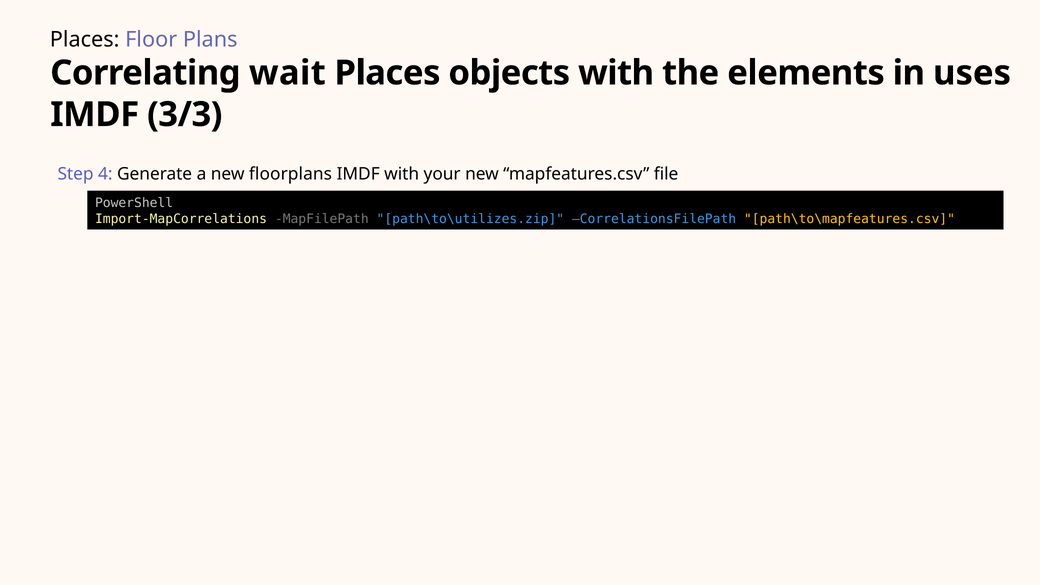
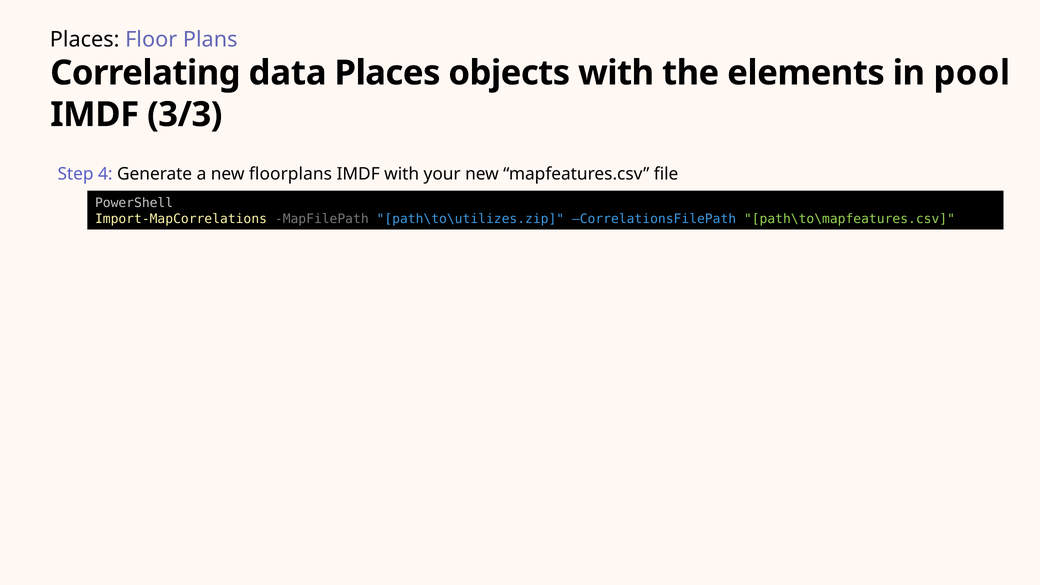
wait: wait -> data (288, 73)
uses: uses -> pool (972, 73)
path\to\mapfeatures.csv colour: yellow -> light green (849, 219)
